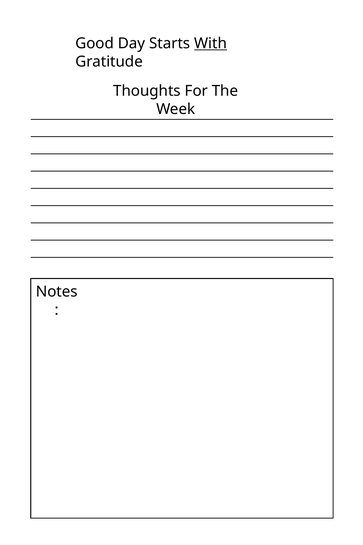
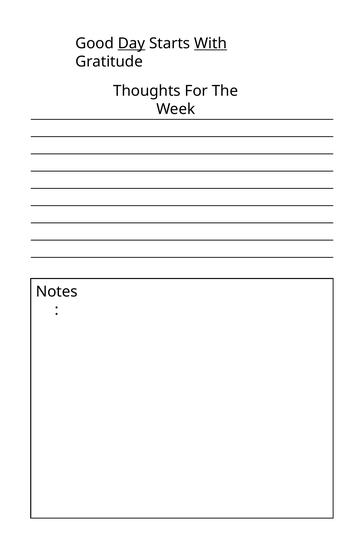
Day underline: none -> present (131, 43)
